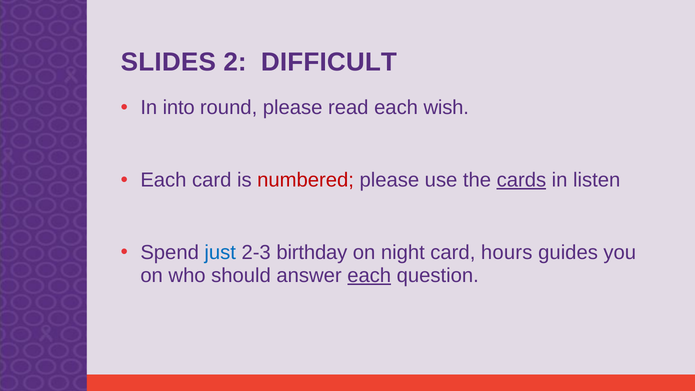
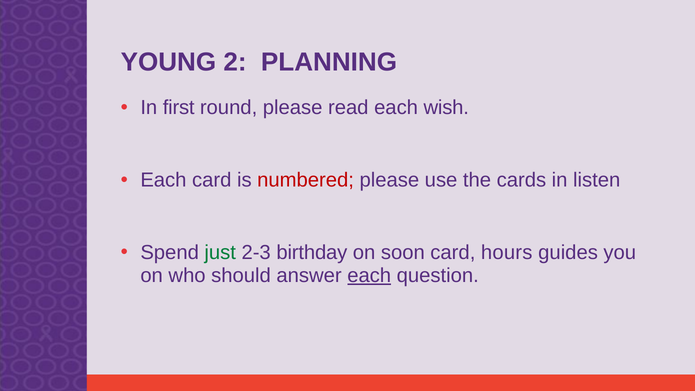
SLIDES: SLIDES -> YOUNG (168, 62)
DIFFICULT: DIFFICULT -> PLANNING (329, 62)
into: into -> first (179, 108)
cards underline: present -> none (521, 180)
just colour: blue -> green (220, 252)
night: night -> soon (403, 252)
